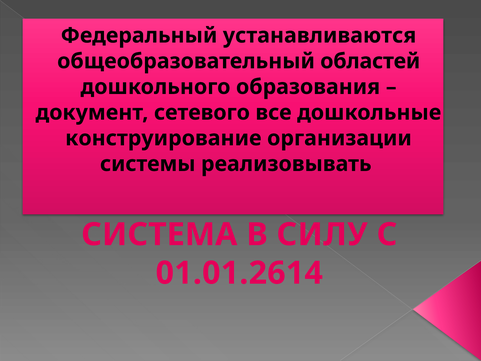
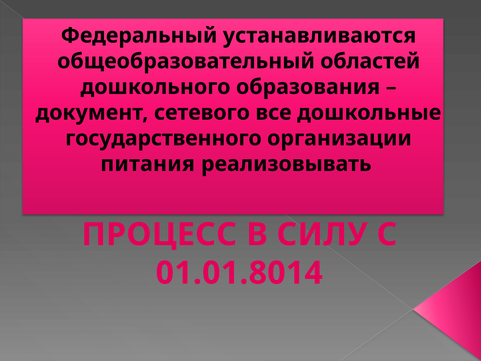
конструирование: конструирование -> государственного (163, 138)
системы: системы -> питания (148, 164)
СИСТЕМА: СИСТЕМА -> ПРОЦЕСС (159, 234)
01.01.2614: 01.01.2614 -> 01.01.8014 (239, 273)
